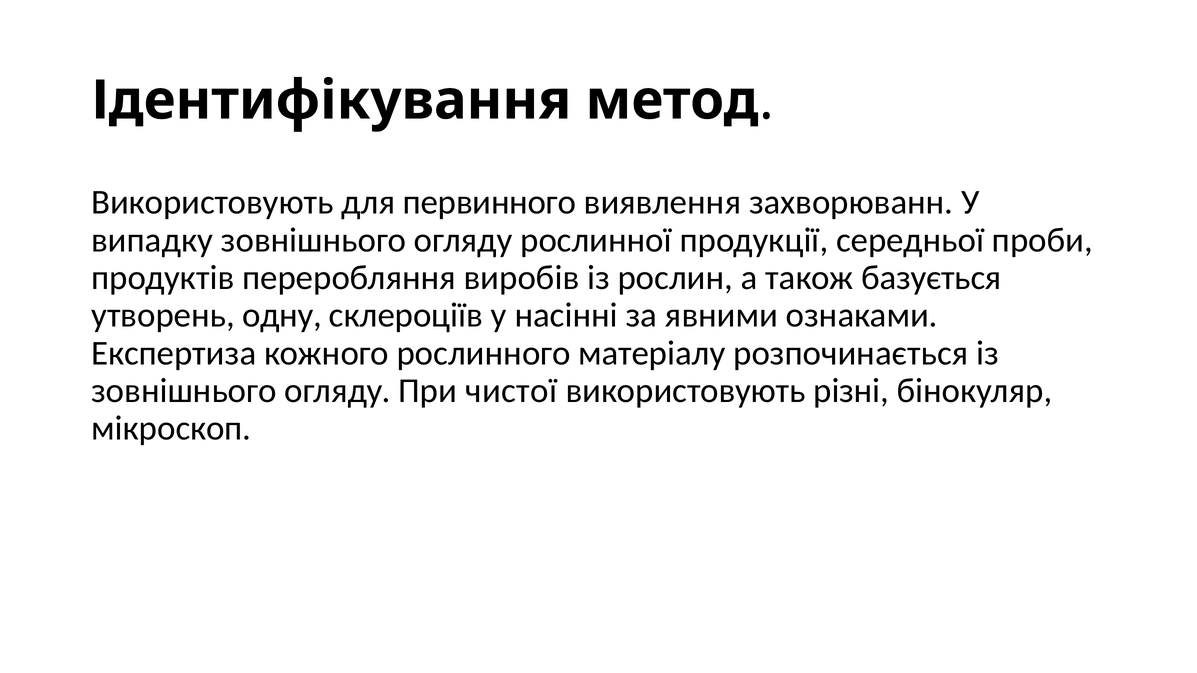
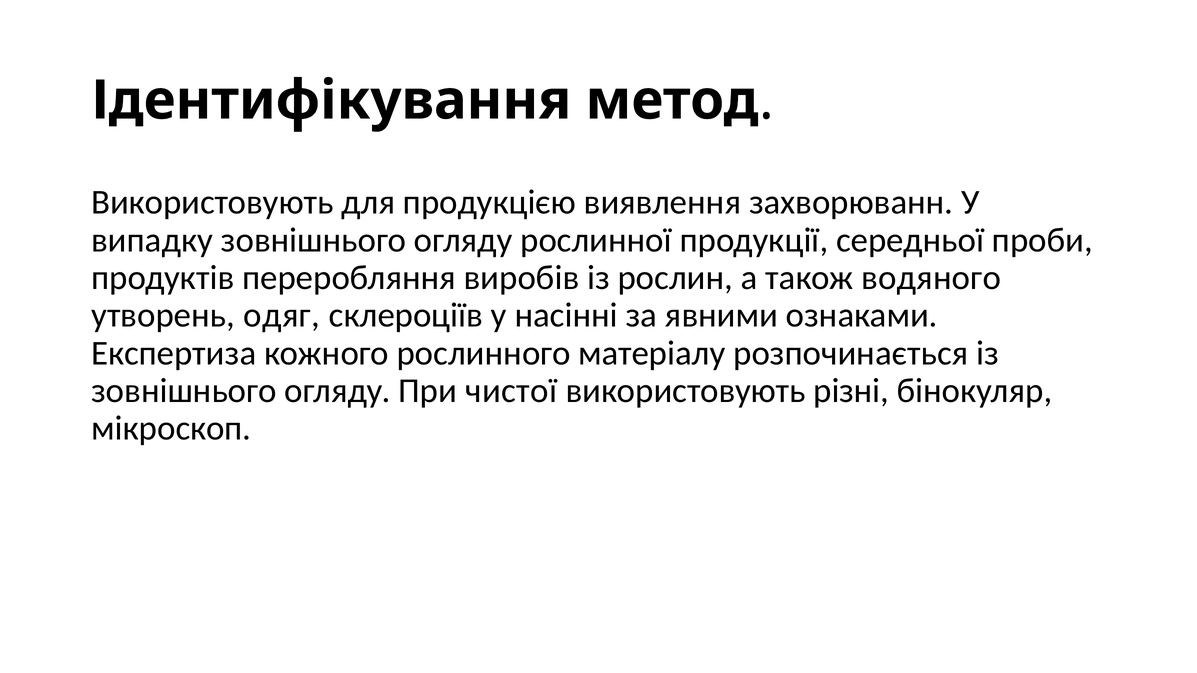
первинного: первинного -> продукцією (489, 202)
базується: базується -> водяного (931, 278)
одну: одну -> одяг (282, 316)
